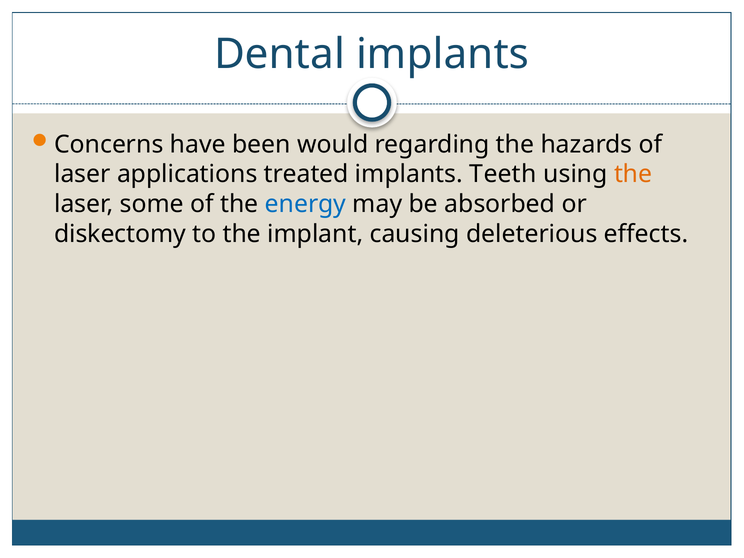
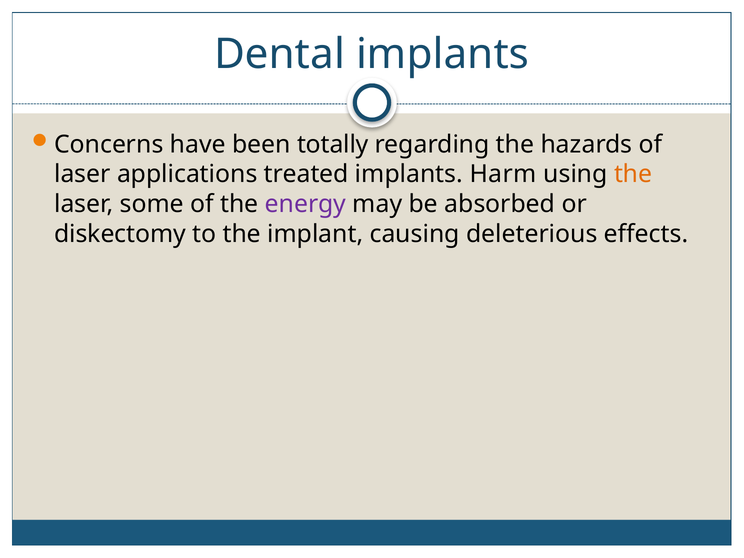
would: would -> totally (333, 145)
Teeth: Teeth -> Harm (503, 174)
energy colour: blue -> purple (305, 204)
